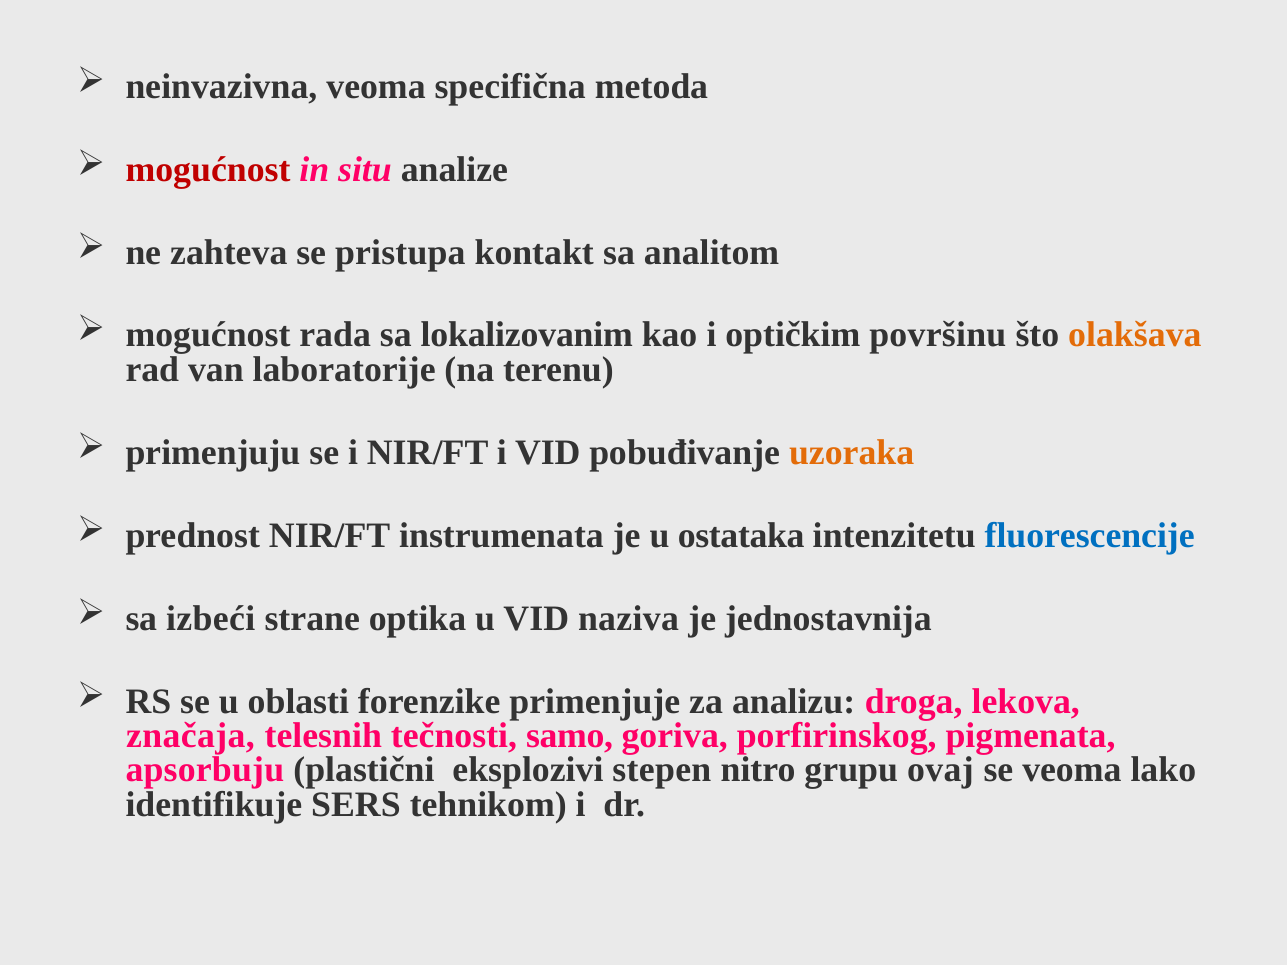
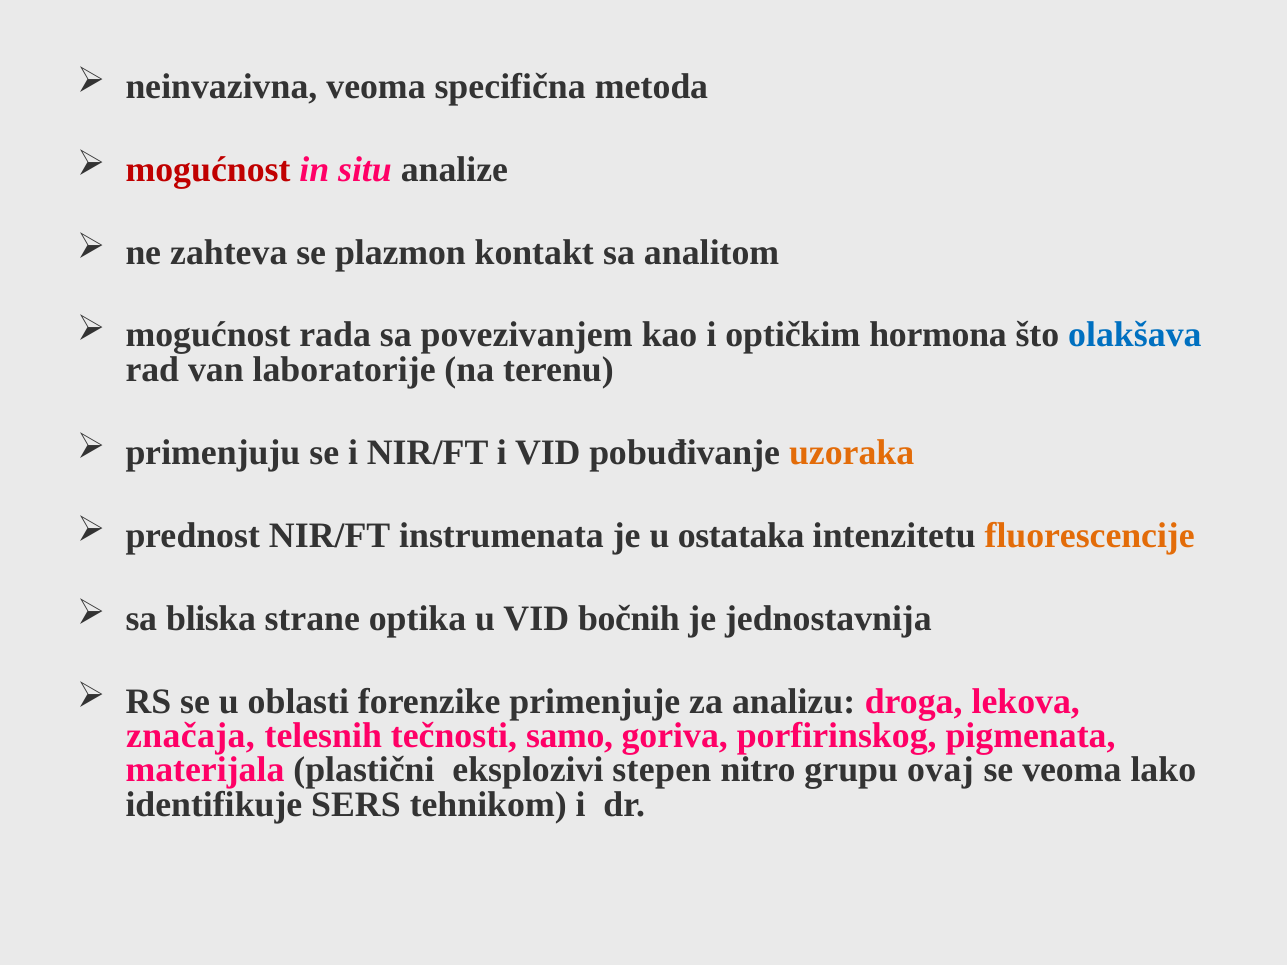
pristupa: pristupa -> plazmon (400, 252)
lokalizovanim: lokalizovanim -> povezivanjem (527, 335)
površinu: površinu -> hormona (938, 335)
olakšava colour: orange -> blue (1135, 335)
fluorescencije colour: blue -> orange (1090, 536)
izbeći: izbeći -> bliska (211, 618)
naziva: naziva -> bočnih (629, 618)
apsorbuju: apsorbuju -> materijala (205, 770)
